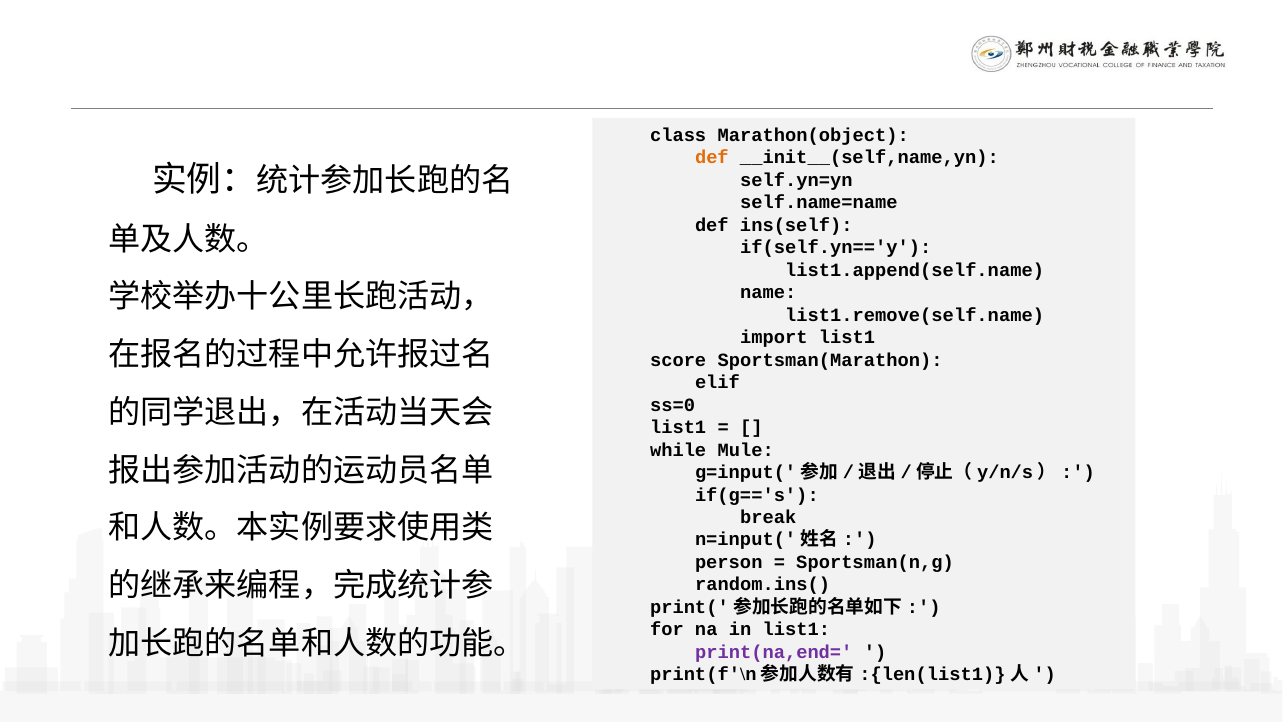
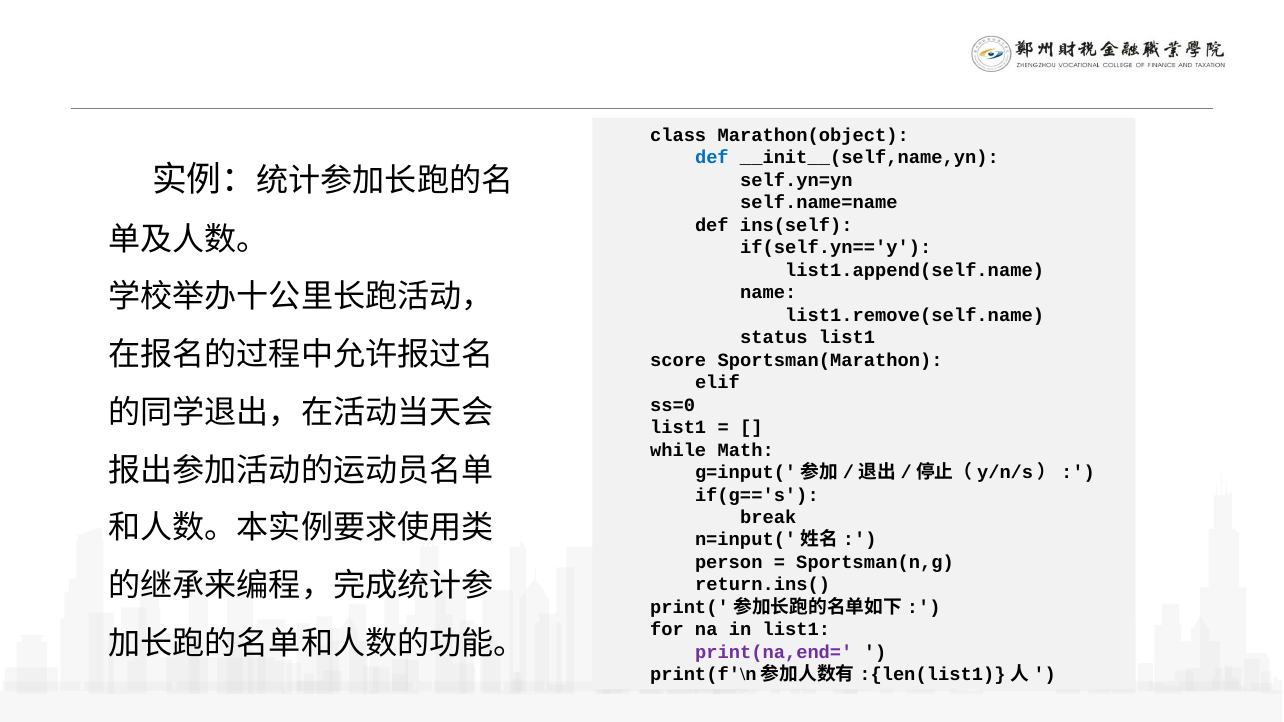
def colour: orange -> blue (712, 158)
import: import -> status (774, 338)
Mule: Mule -> Math (746, 450)
random.ins(: random.ins( -> return.ins( (763, 585)
